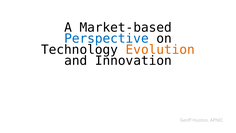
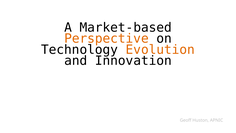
Perspective colour: blue -> orange (106, 39)
